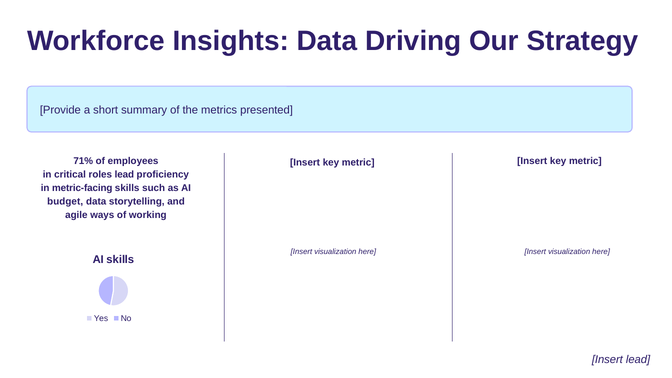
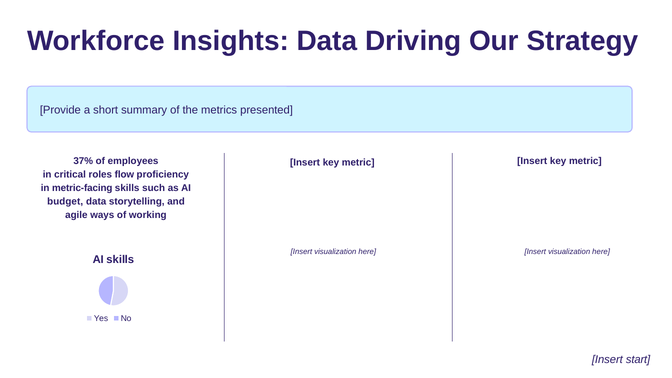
71%: 71% -> 37% (83, 161)
roles lead: lead -> flow (124, 175)
Insert lead: lead -> start (638, 360)
